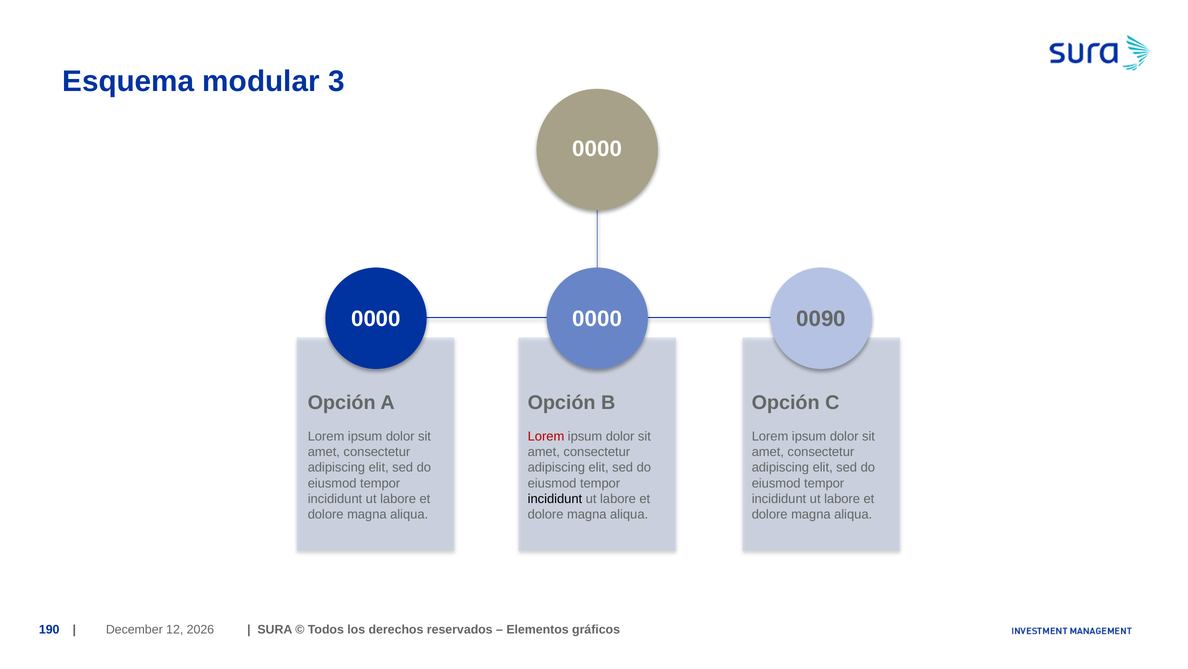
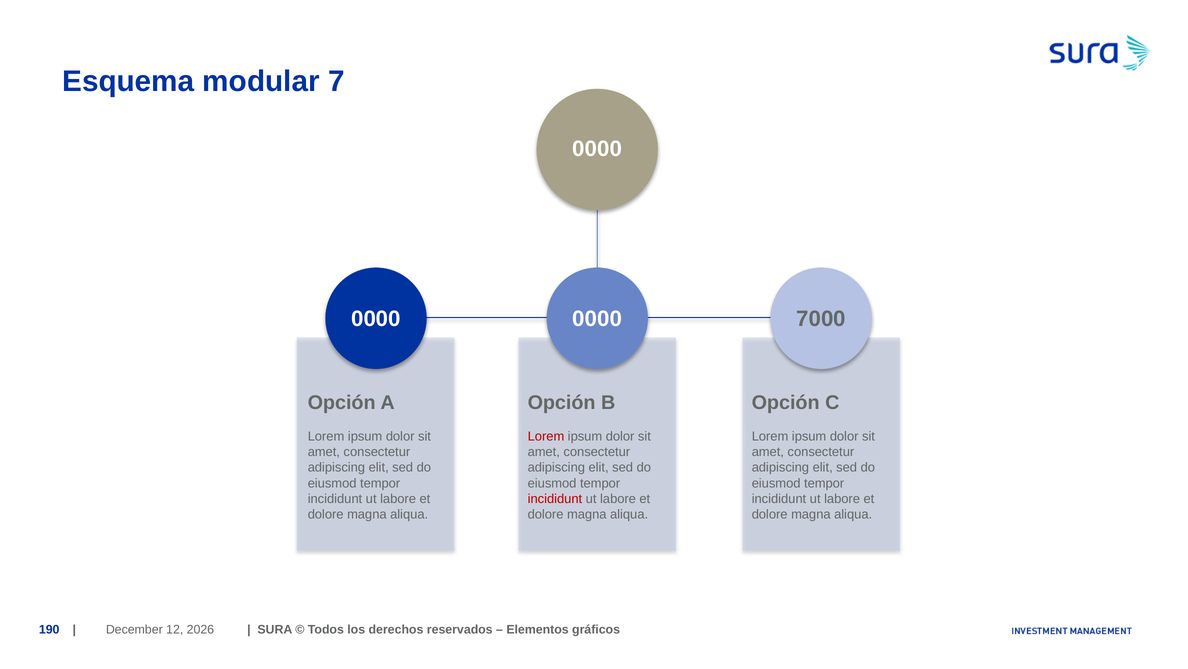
3: 3 -> 7 (336, 81)
0090: 0090 -> 7000 (821, 319)
incididunt colour: black -> red (555, 498)
